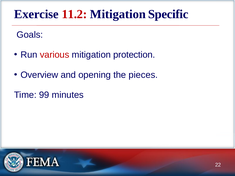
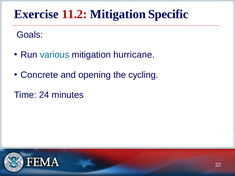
various colour: red -> blue (55, 55)
protection: protection -> hurricane (134, 55)
Overview: Overview -> Concrete (39, 75)
pieces: pieces -> cycling (143, 75)
99: 99 -> 24 (44, 95)
